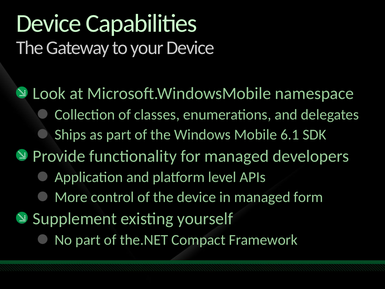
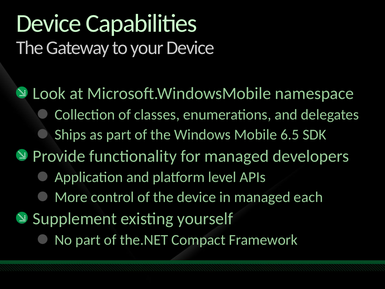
6.1: 6.1 -> 6.5 (290, 134)
form: form -> each (308, 197)
